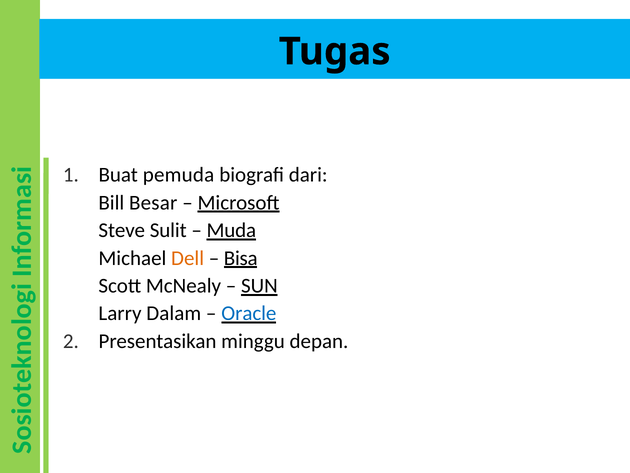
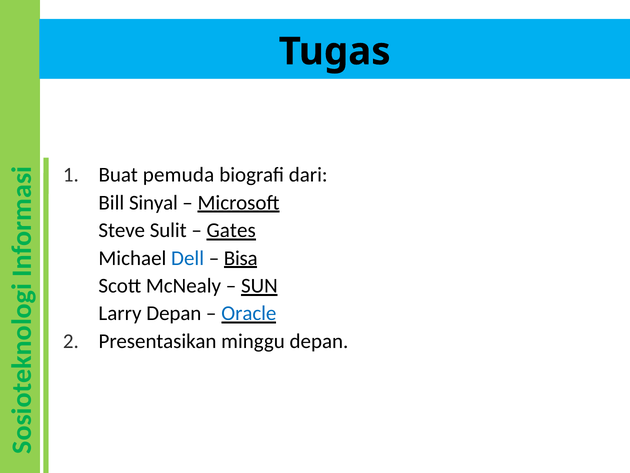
Besar: Besar -> Sinyal (153, 202)
Muda: Muda -> Gates (231, 230)
Dell colour: orange -> blue (188, 258)
Larry Dalam: Dalam -> Depan (174, 313)
